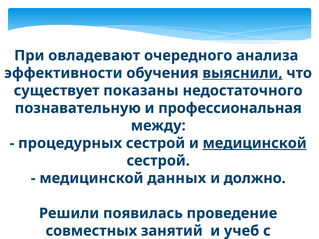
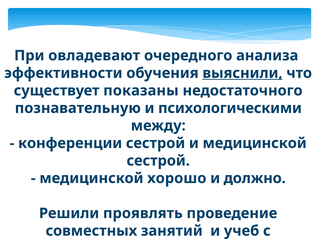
профессиональная: профессиональная -> психологическими (230, 108)
процедурных: процедурных -> конференции (70, 143)
медицинской underline: present -> none (255, 143)
данных: данных -> хорошо (177, 178)
появилась: появилась -> проявлять (143, 214)
